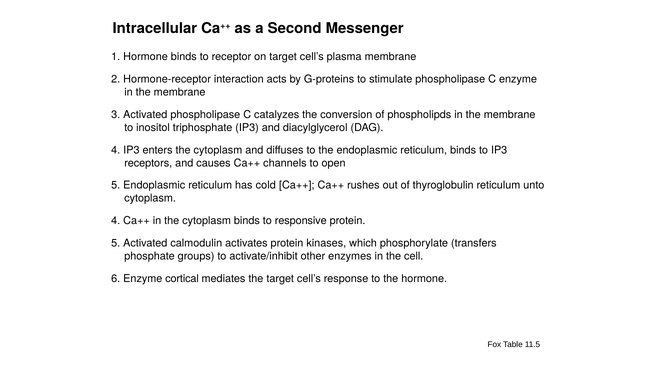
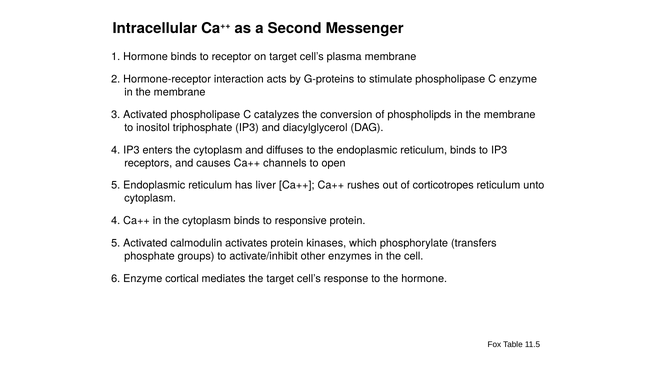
cold: cold -> liver (266, 186)
thyroglobulin: thyroglobulin -> corticotropes (443, 186)
